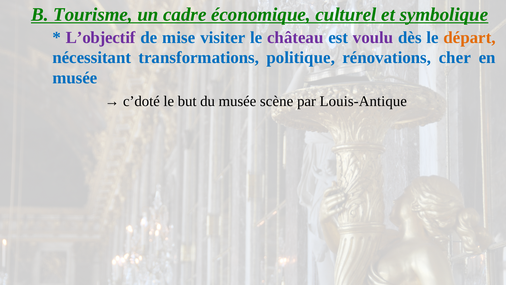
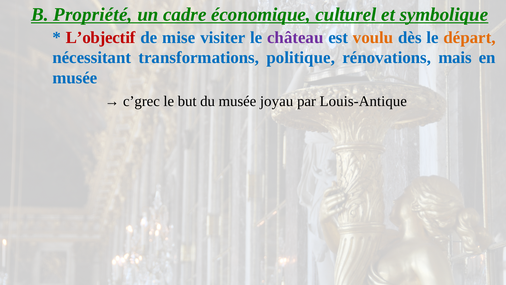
Tourisme: Tourisme -> Propriété (93, 15)
L’objectif colour: purple -> red (101, 37)
voulu colour: purple -> orange (373, 37)
cher: cher -> mais (455, 58)
c’doté: c’doté -> c’grec (141, 101)
scène: scène -> joyau (277, 101)
